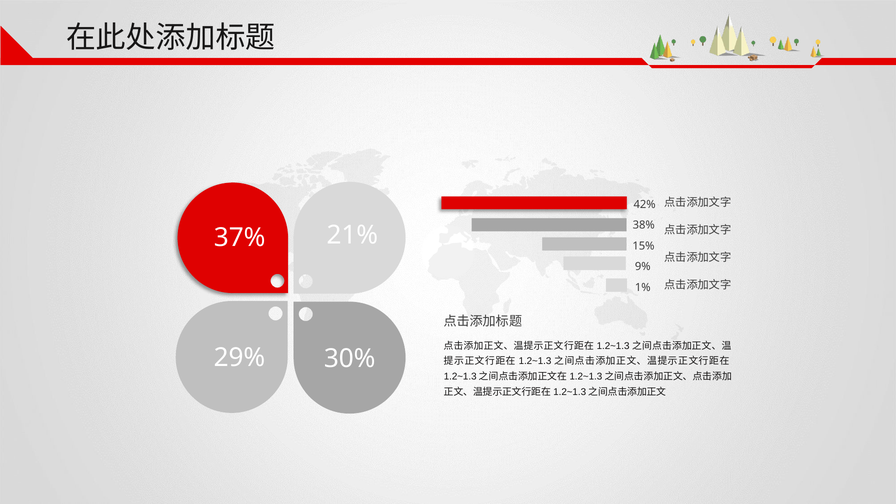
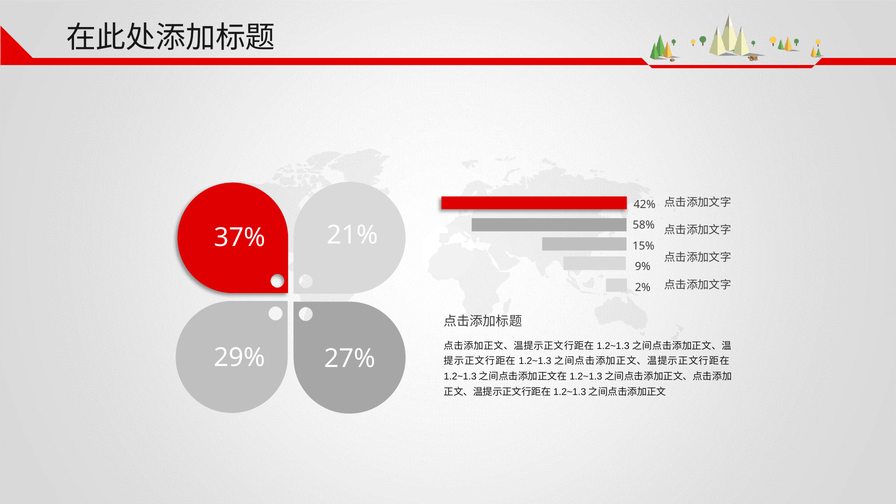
38%: 38% -> 58% (644, 225)
1%: 1% -> 2% (643, 288)
30%: 30% -> 27% (350, 358)
